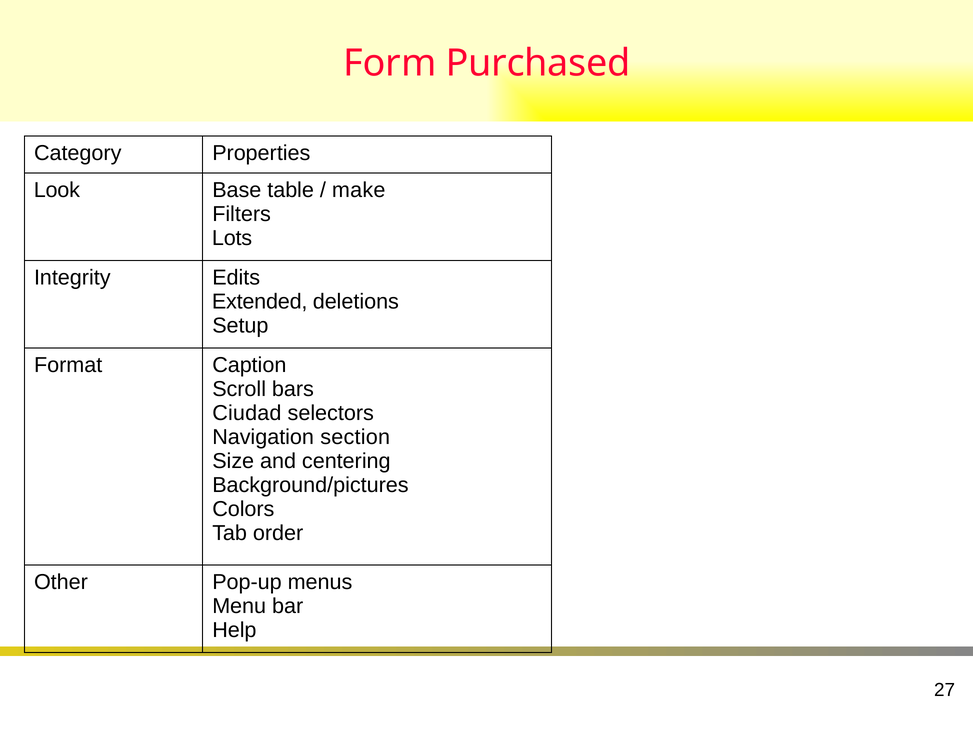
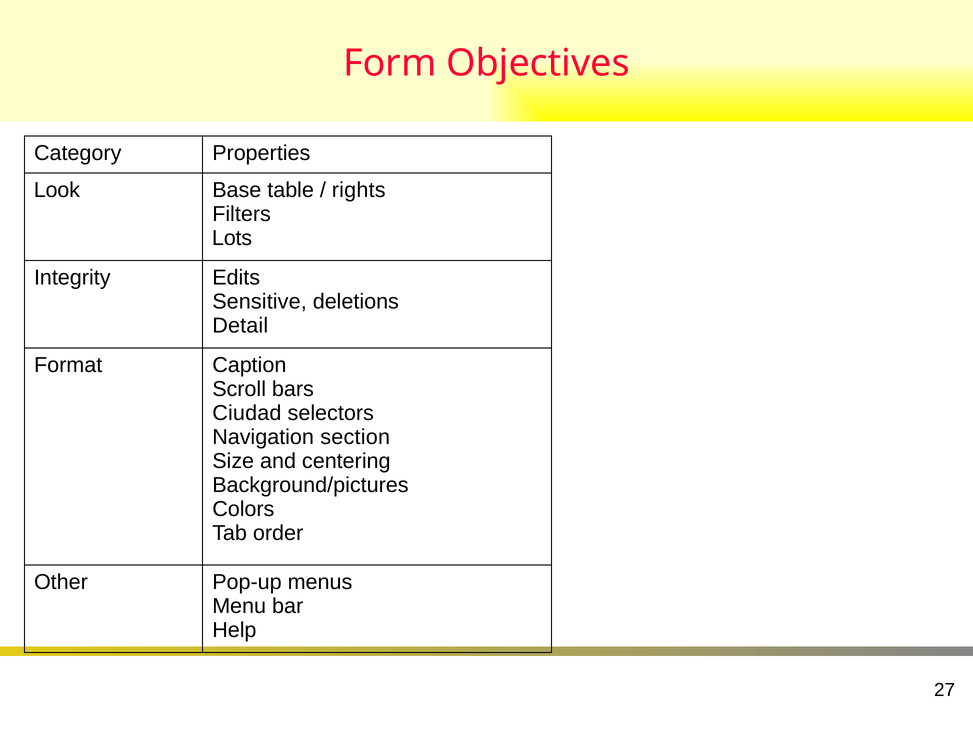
Purchased: Purchased -> Objectives (538, 63)
make: make -> rights (359, 190)
Extended: Extended -> Sensitive (260, 302)
Setup: Setup -> Detail (240, 326)
